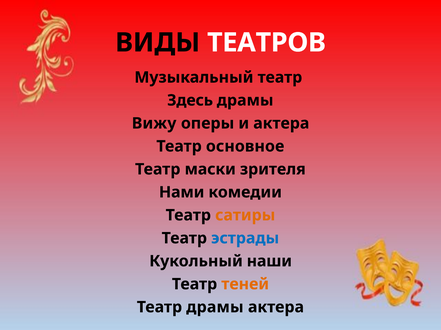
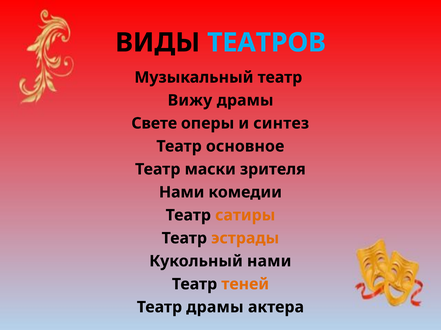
ТЕАТРОВ colour: white -> light blue (266, 43)
Здесь: Здесь -> Вижу (190, 101)
Вижу: Вижу -> Свете (154, 124)
и актера: актера -> синтез (281, 124)
эстрады colour: blue -> orange (245, 239)
Кукольный наши: наши -> нами (269, 262)
